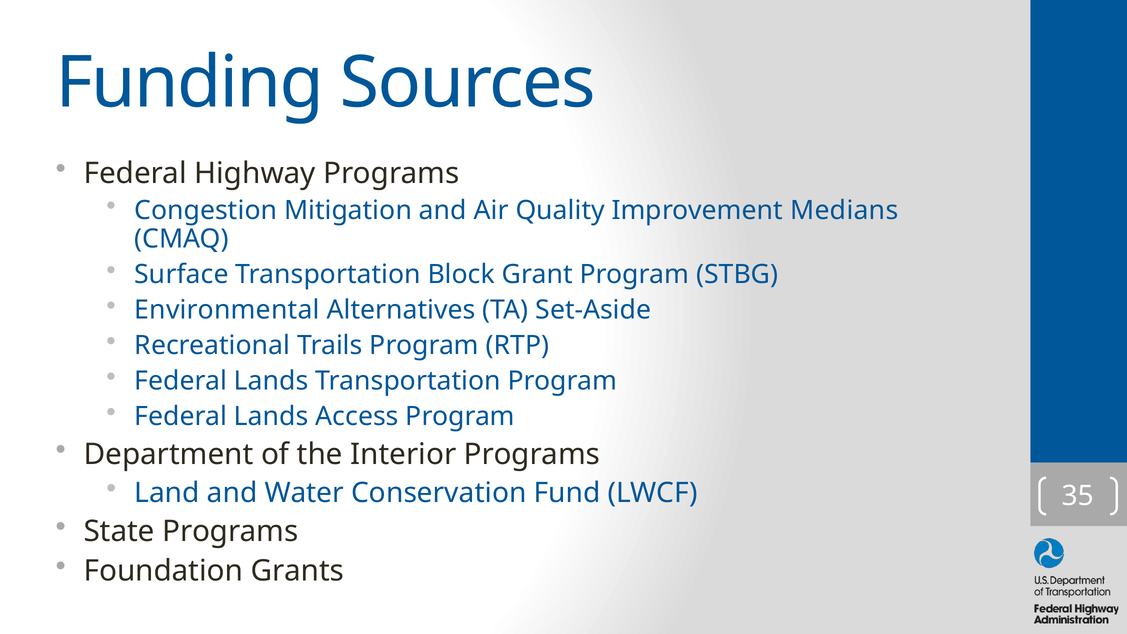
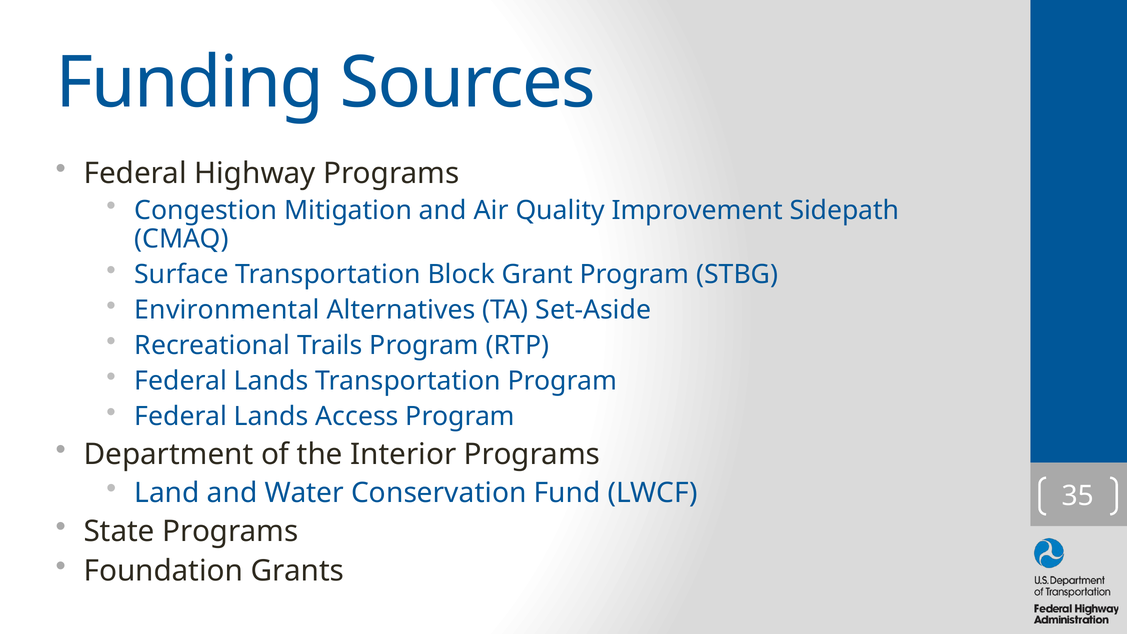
Medians: Medians -> Sidepath (844, 210)
